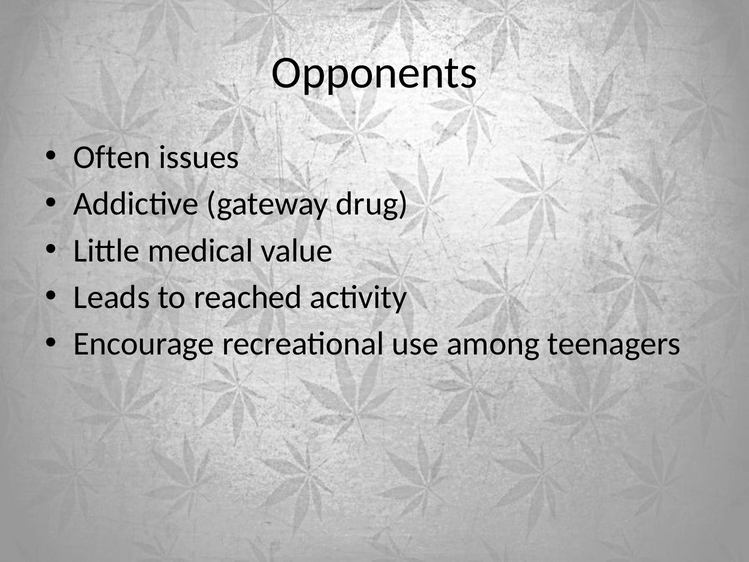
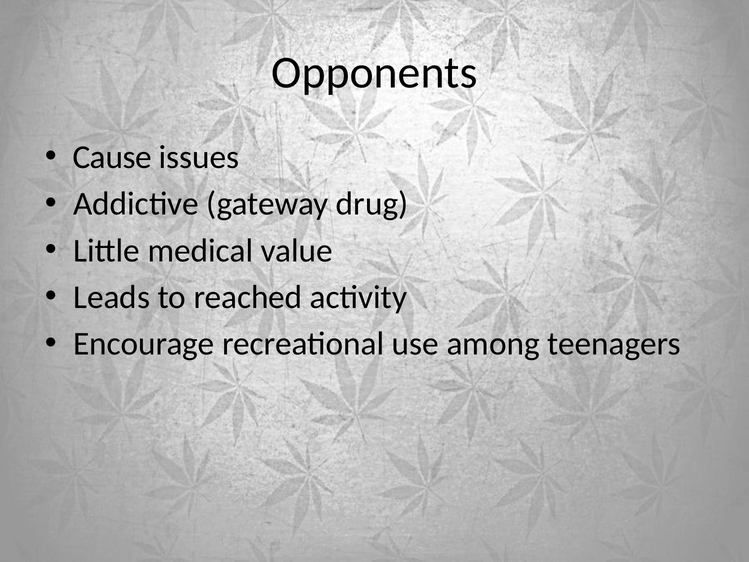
Often: Often -> Cause (112, 157)
